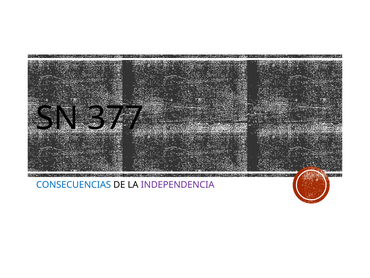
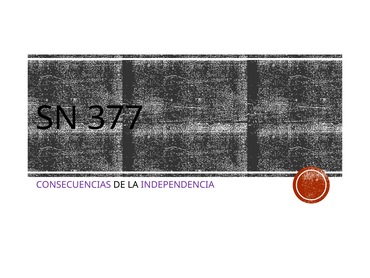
CONSECUENCIAS colour: blue -> purple (74, 184)
